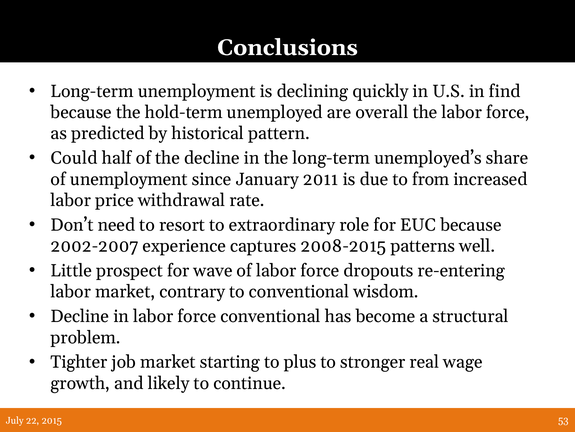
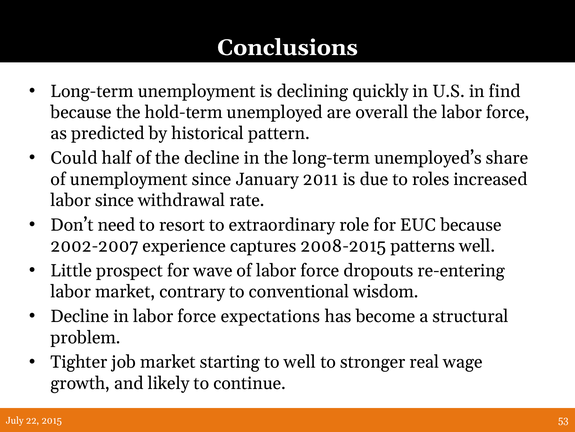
from: from -> roles (431, 179)
labor price: price -> since (115, 200)
force conventional: conventional -> expectations (270, 316)
to plus: plus -> well (300, 362)
